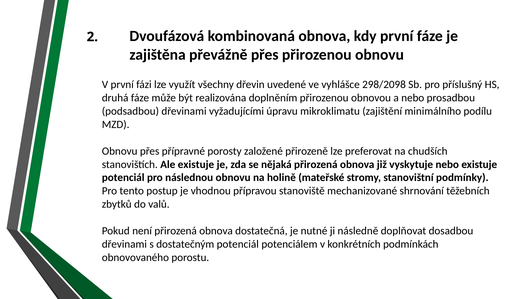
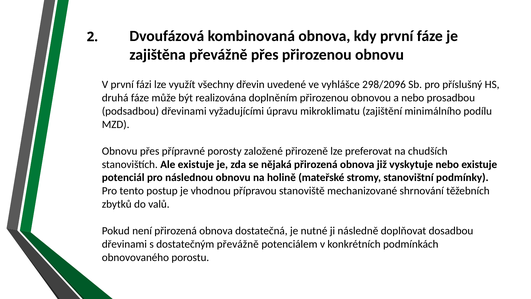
298/2098: 298/2098 -> 298/2096 (384, 85)
dostatečným potenciál: potenciál -> převážně (238, 244)
